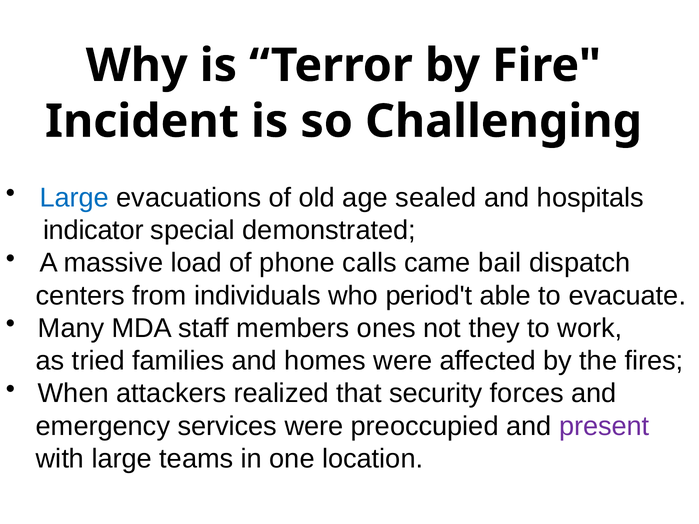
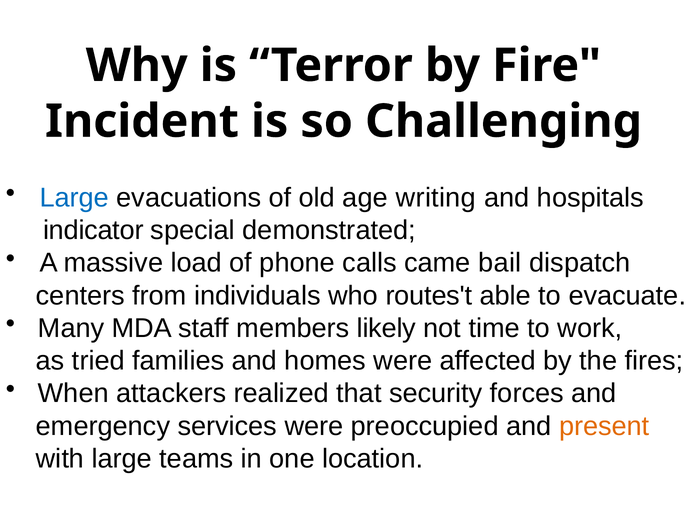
sealed: sealed -> writing (436, 198)
period't: period't -> routes't (429, 296)
ones: ones -> likely (387, 328)
they: they -> time (494, 328)
present colour: purple -> orange (604, 426)
